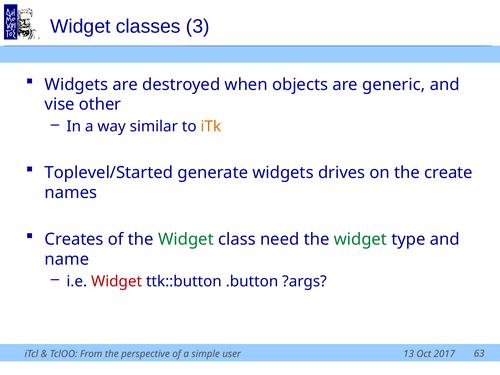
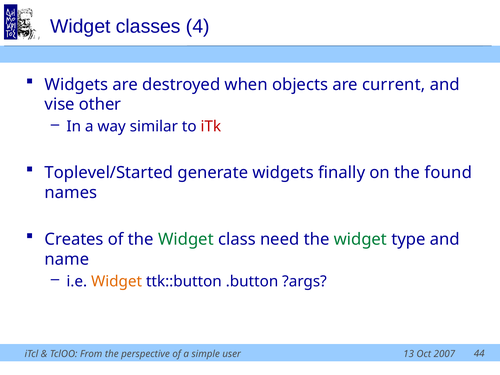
3: 3 -> 4 (198, 26)
generic: generic -> current (394, 84)
iTk colour: orange -> red (211, 127)
drives: drives -> finally (342, 173)
create: create -> found (448, 173)
Widget colour: red -> orange (117, 281)
2017: 2017 -> 2007 (444, 354)
63: 63 -> 44 (479, 354)
